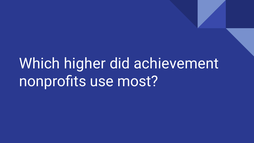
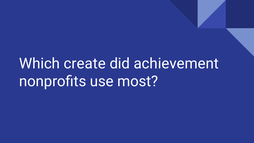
higher: higher -> create (85, 64)
